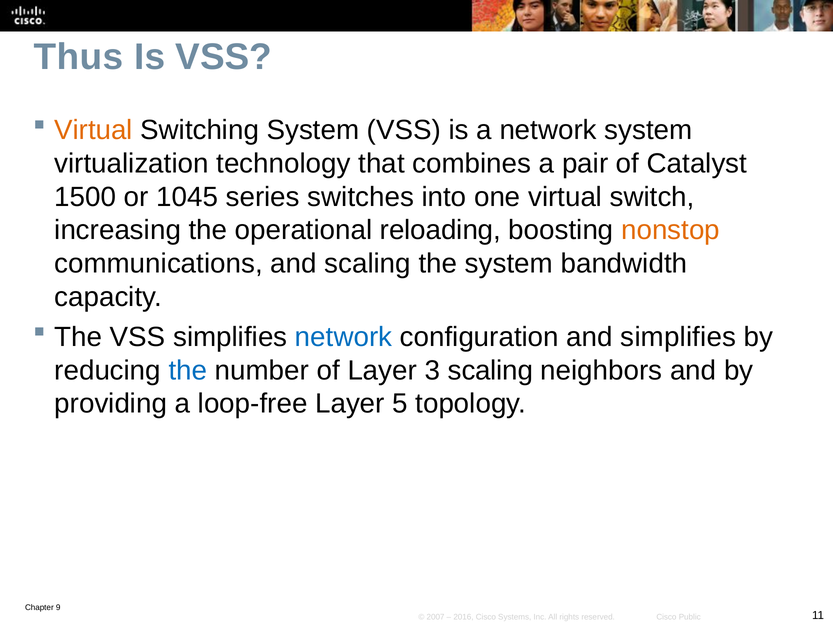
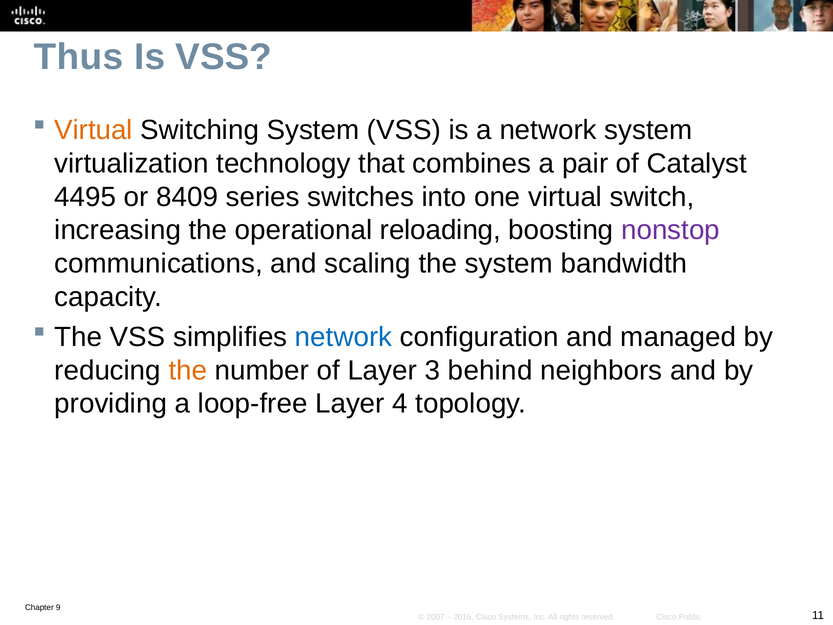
1500: 1500 -> 4495 (85, 197)
1045: 1045 -> 8409 (187, 197)
nonstop colour: orange -> purple (671, 230)
and simplifies: simplifies -> managed (678, 337)
the colour: blue -> orange (188, 370)
3 scaling: scaling -> behind (490, 370)
5: 5 -> 4 (400, 404)
